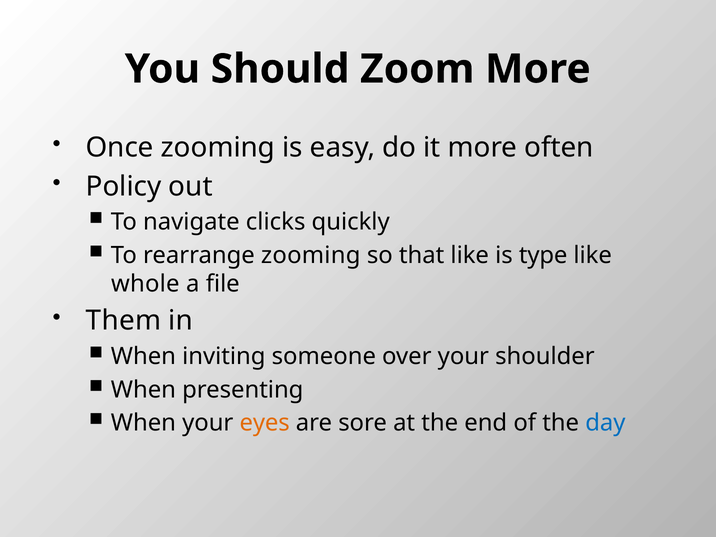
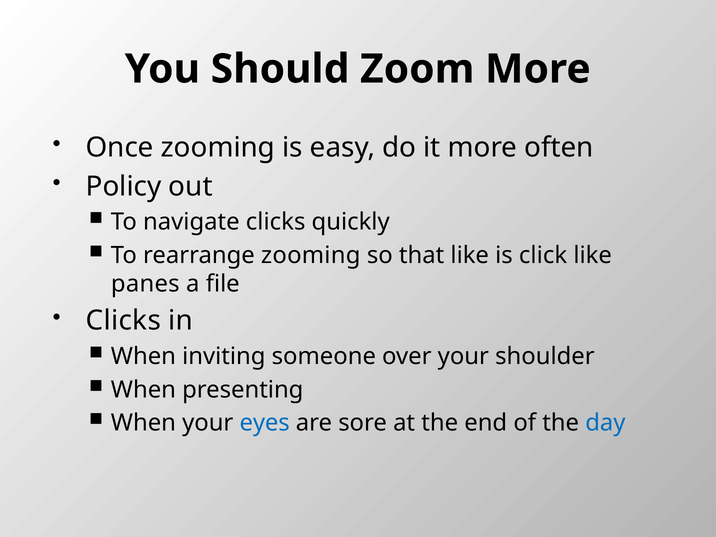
type: type -> click (543, 255)
whole: whole -> panes (145, 284)
Them: Them -> Clicks (123, 321)
eyes colour: orange -> blue (265, 423)
